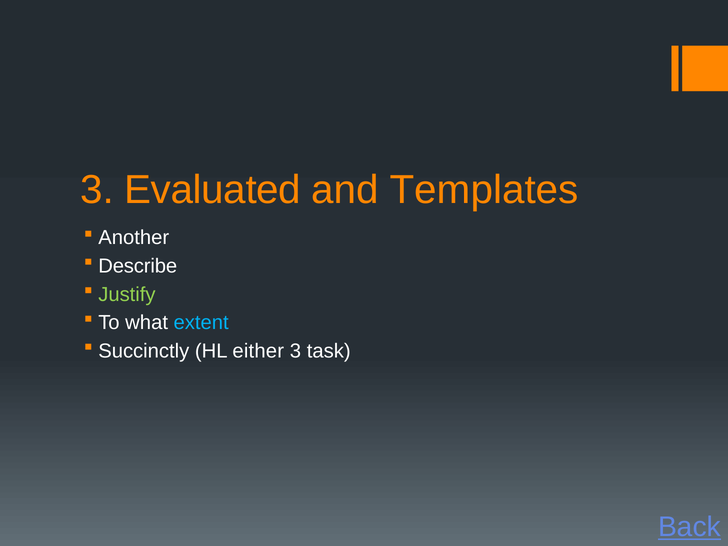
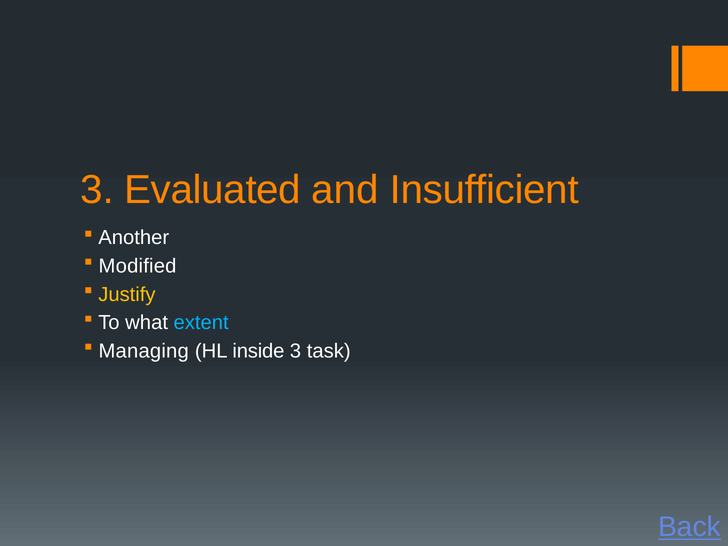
Templates: Templates -> Insufficient (484, 190)
Describe: Describe -> Modified (138, 266)
Justify colour: light green -> yellow (127, 294)
Succinctly: Succinctly -> Managing (144, 351)
either: either -> inside (258, 351)
